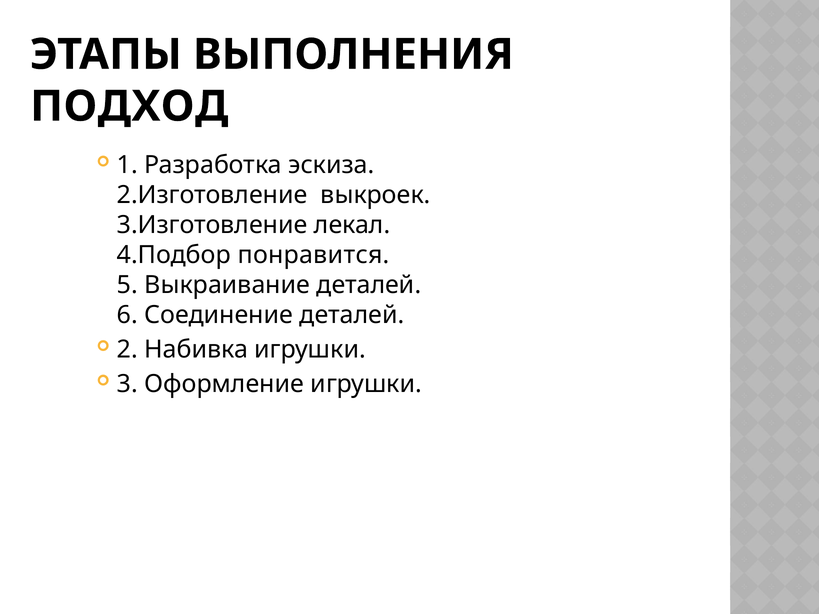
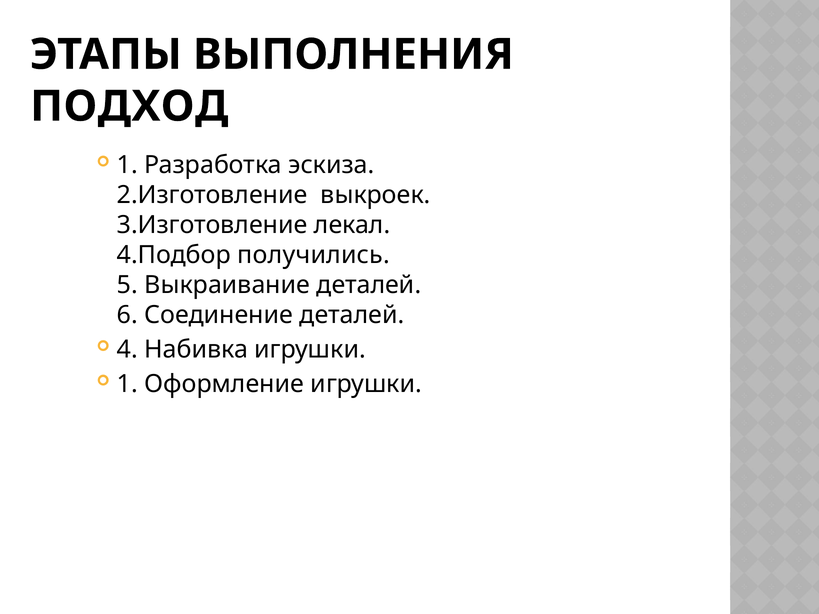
понравится: понравится -> получились (314, 255)
2: 2 -> 4 (127, 350)
3: 3 -> 1 (127, 384)
